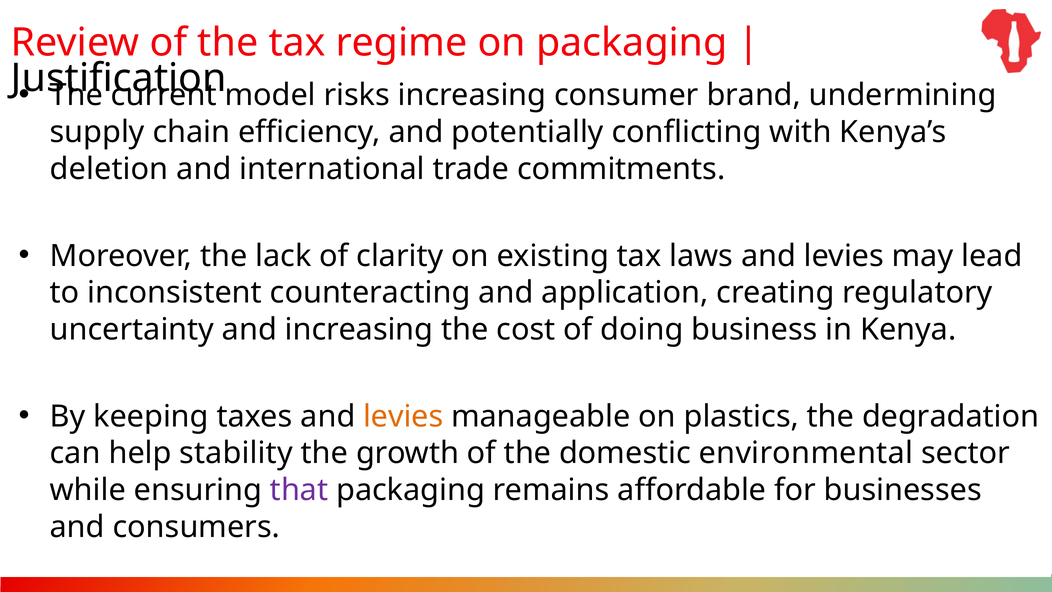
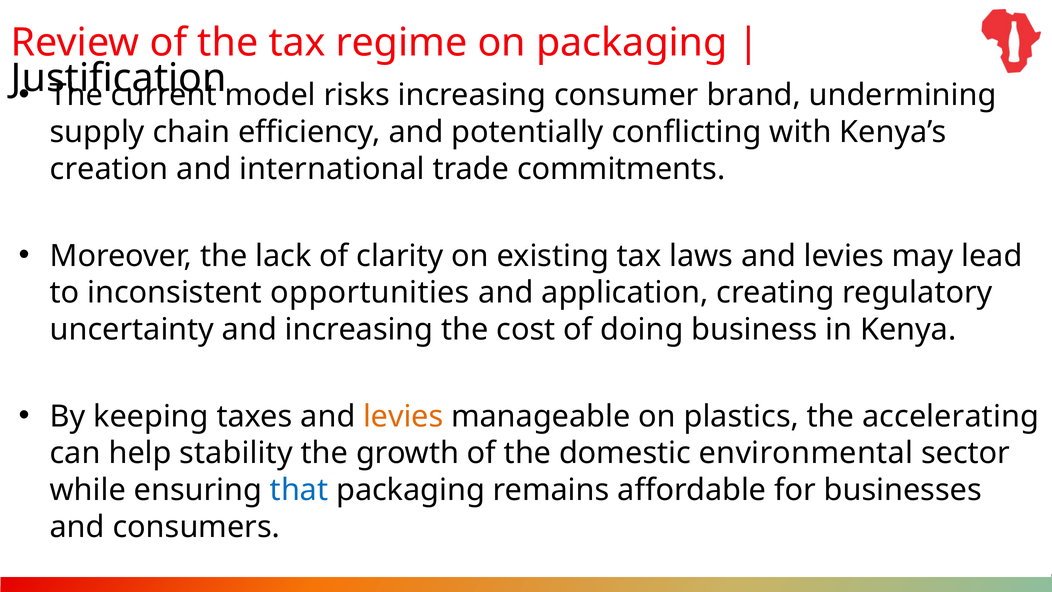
deletion: deletion -> creation (109, 169)
counteracting: counteracting -> opportunities (370, 293)
degradation: degradation -> accelerating (951, 416)
that colour: purple -> blue (299, 490)
